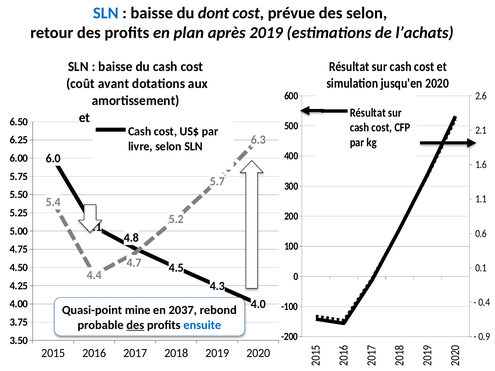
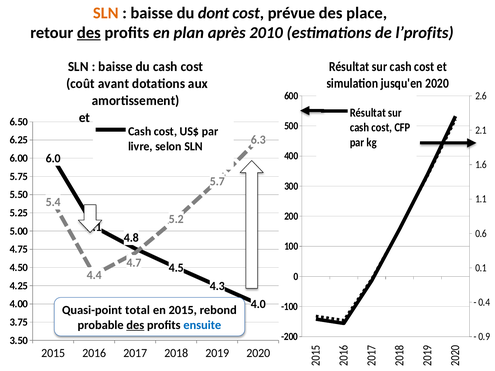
SLN colour: blue -> orange (106, 13)
des selon: selon -> place (367, 13)
des underline: none -> present (89, 33)
après 2019: 2019 -> 2010 (266, 33)
l’achats: l’achats -> l’profits (425, 33)
mine: mine -> total (138, 310)
en 2037: 2037 -> 2015 (183, 310)
